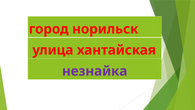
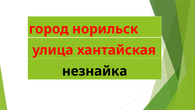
незнайка colour: purple -> black (95, 71)
